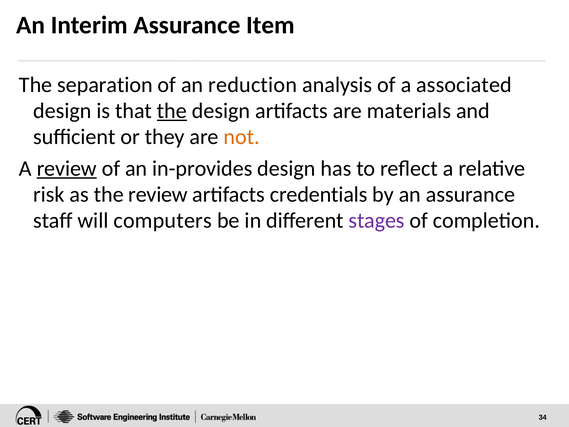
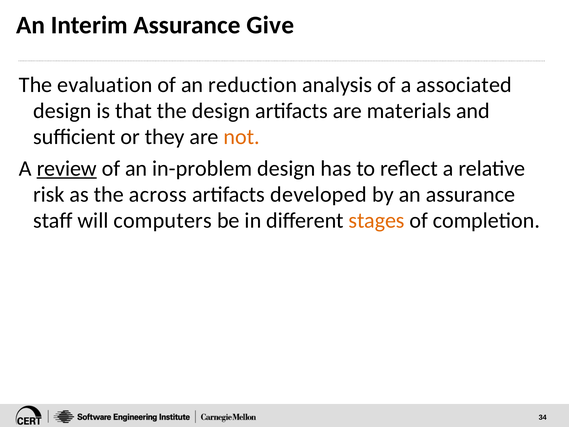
Item: Item -> Give (270, 25)
separation: separation -> evaluation (105, 85)
the underline: present -> none (172, 111)
in-provides: in-provides -> in-problem (202, 168)
the review: review -> across (158, 194)
credentials: credentials -> developed (318, 194)
stages colour: purple -> orange (377, 220)
